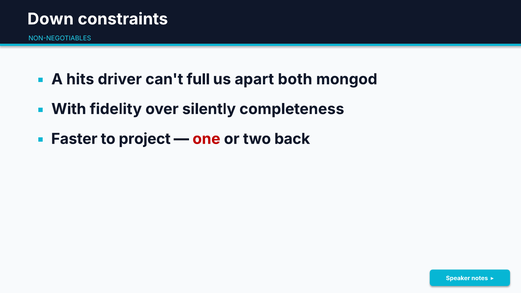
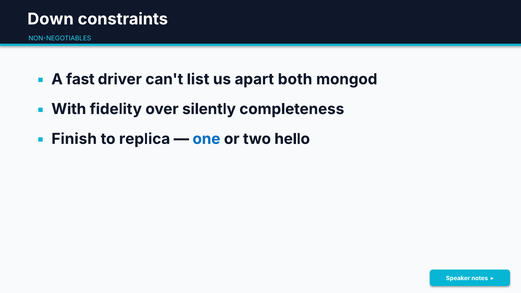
hits: hits -> fast (80, 79)
full: full -> list (198, 79)
Faster: Faster -> Finish (74, 139)
project: project -> replica (145, 139)
one colour: red -> blue (206, 139)
back: back -> hello (292, 139)
